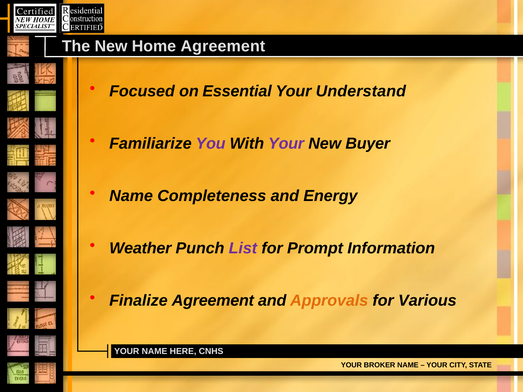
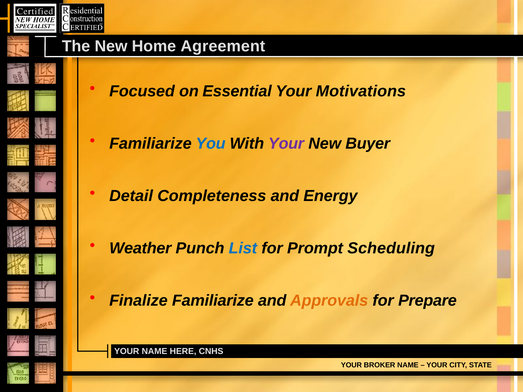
Understand: Understand -> Motivations (361, 91)
You colour: purple -> blue (211, 144)
Name: Name -> Detail (131, 196)
List colour: purple -> blue (243, 248)
Information: Information -> Scheduling (391, 248)
Finalize Agreement: Agreement -> Familiarize (213, 301)
Various: Various -> Prepare (427, 301)
